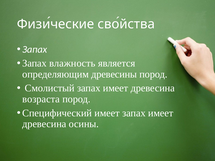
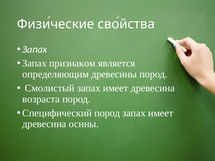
влажность: влажность -> признаком (72, 63)
Специфический имеет: имеет -> пород (107, 113)
